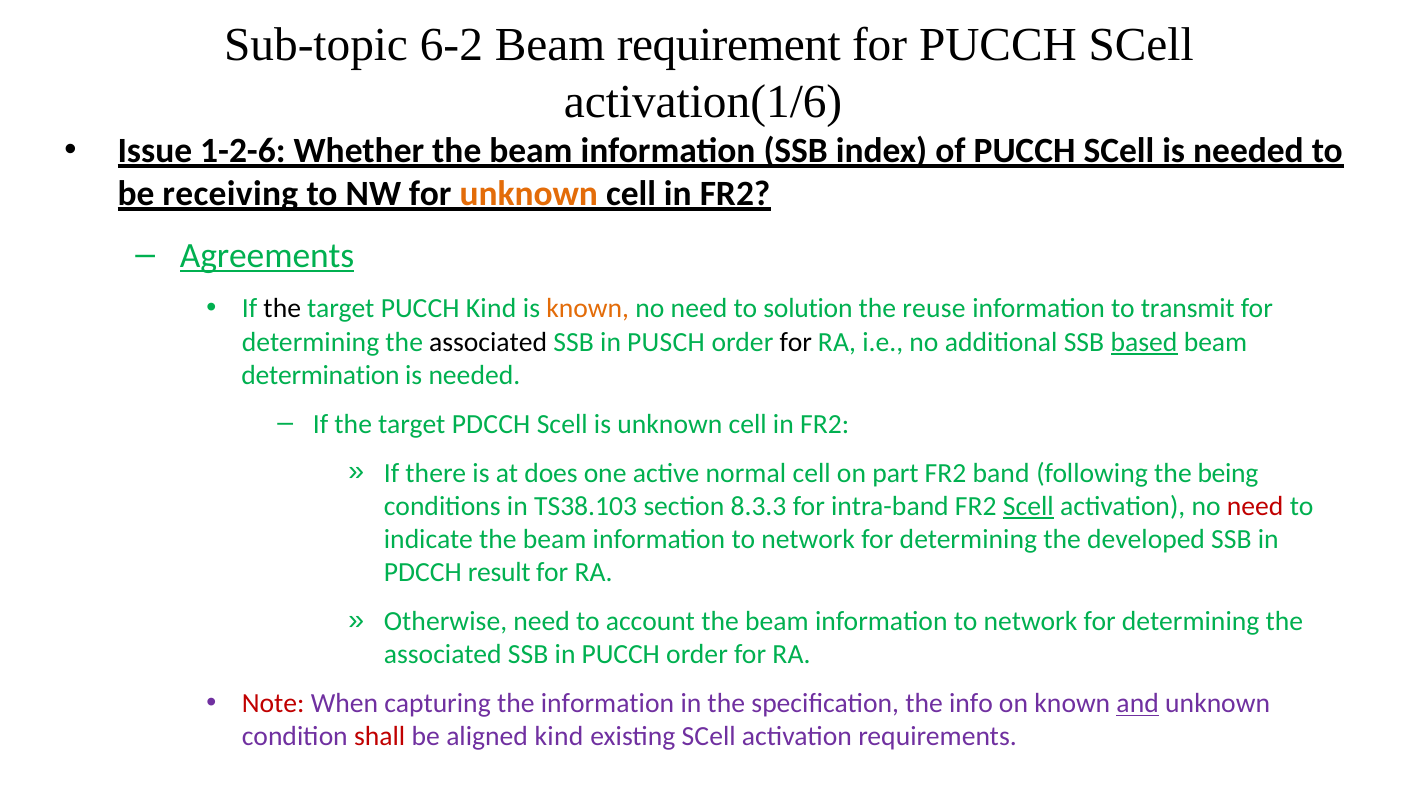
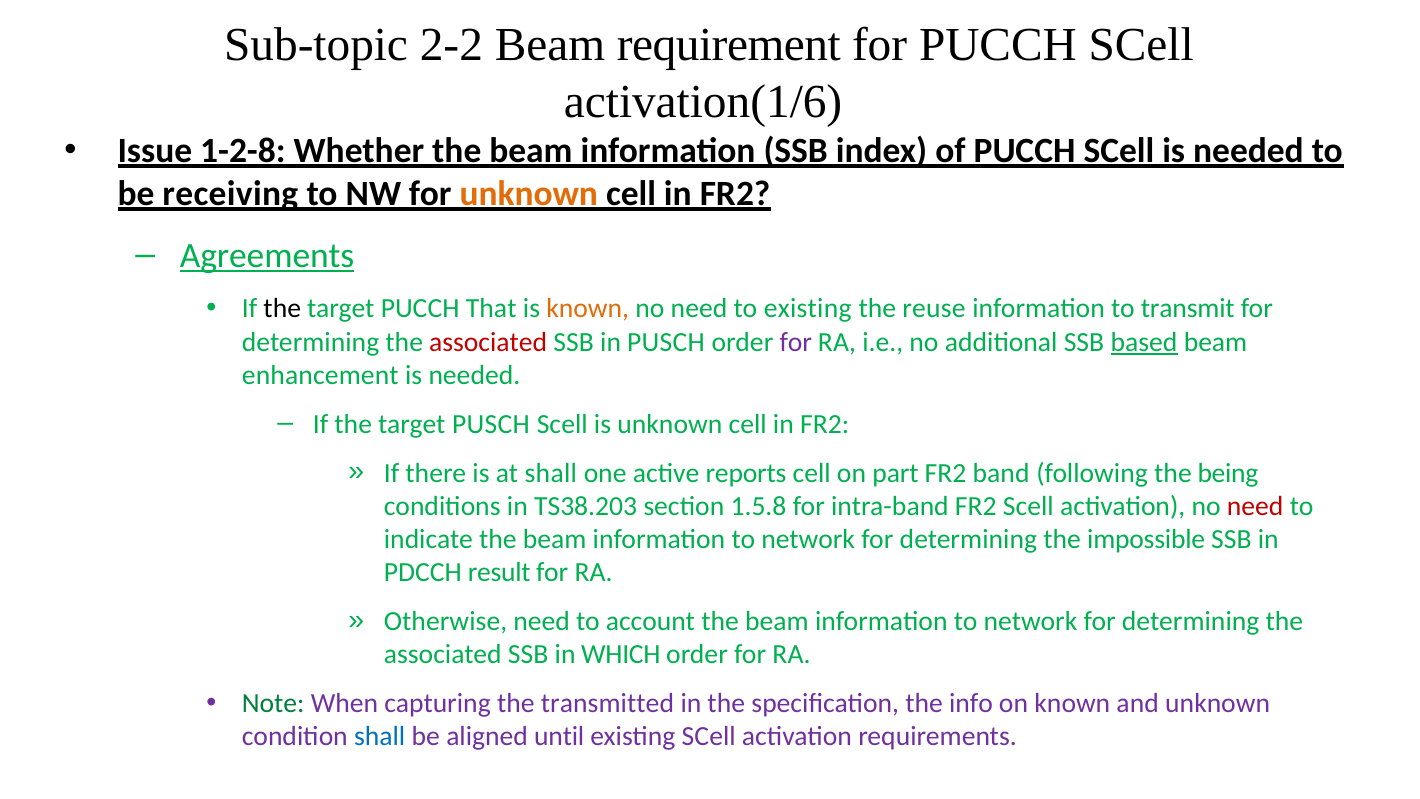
6-2: 6-2 -> 2-2 (451, 45)
1-2-6: 1-2-6 -> 1-2-8 (243, 151)
PUCCH Kind: Kind -> That (491, 309)
to solution: solution -> existing (808, 309)
associated colour: black -> red (488, 342)
for colour: black -> purple (796, 342)
determination: determination -> enhancement (320, 375)
target PDCCH: PDCCH -> PUSCH (491, 424)
at does: does -> shall (551, 473)
normal: normal -> reports (746, 473)
TS38.103: TS38.103 -> TS38.203 (586, 506)
8.3.3: 8.3.3 -> 1.5.8 (759, 506)
Scell underline: present -> none (1028, 506)
developed: developed -> impossible (1146, 539)
in PUCCH: PUCCH -> WHICH (621, 654)
Note colour: red -> green (273, 703)
the information: information -> transmitted (607, 703)
and underline: present -> none (1138, 703)
shall colour: red -> blue (380, 736)
aligned kind: kind -> until (559, 736)
